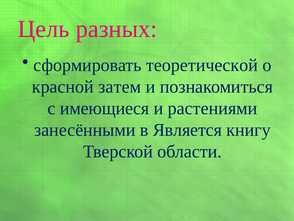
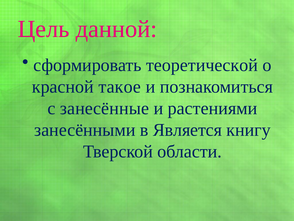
разных: разных -> данной (116, 29)
затем: затем -> такое (120, 87)
имеющиеся: имеющиеся -> занесённые (104, 108)
